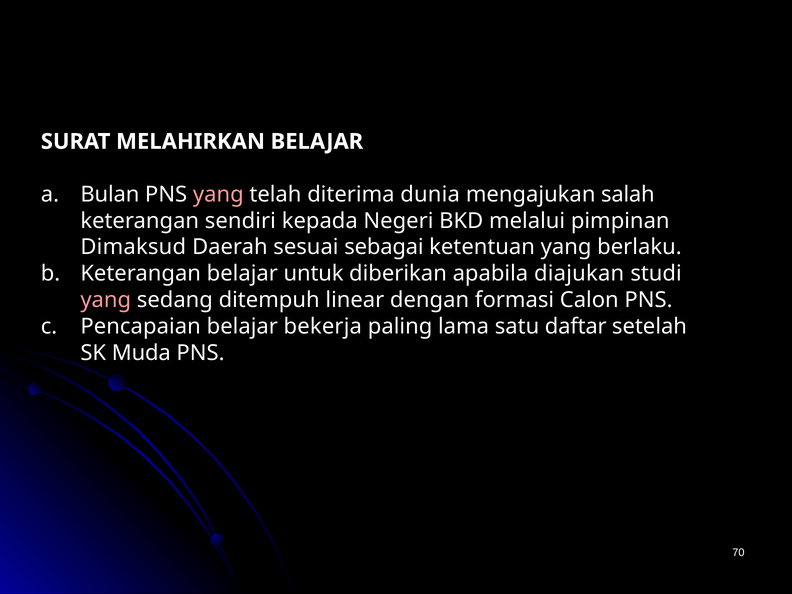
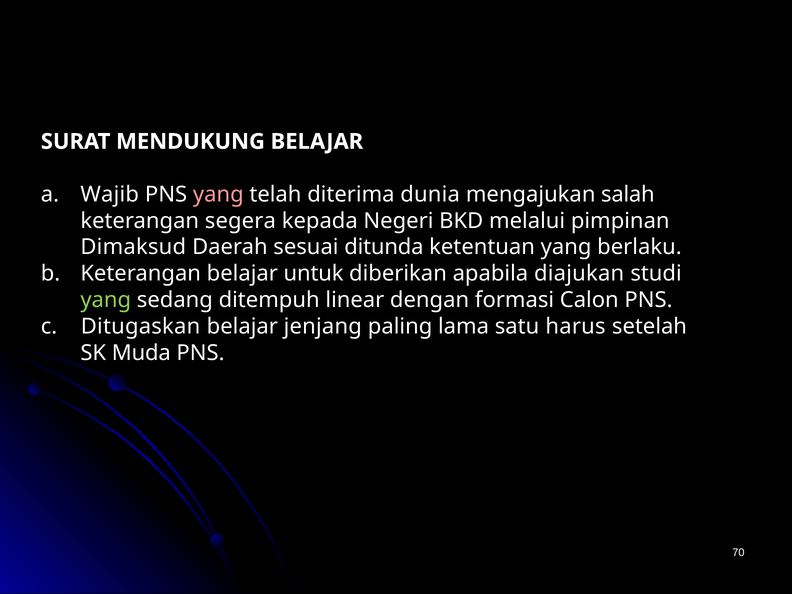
MELAHIRKAN: MELAHIRKAN -> MENDUKUNG (191, 142)
Bulan: Bulan -> Wajib (110, 194)
sendiri: sendiri -> segera (240, 221)
sebagai: sebagai -> ditunda (384, 247)
yang colour: pink -> light green (106, 300)
Pencapaian: Pencapaian -> Ditugaskan (141, 326)
bekerja: bekerja -> jenjang (323, 326)
daftar: daftar -> harus (576, 326)
